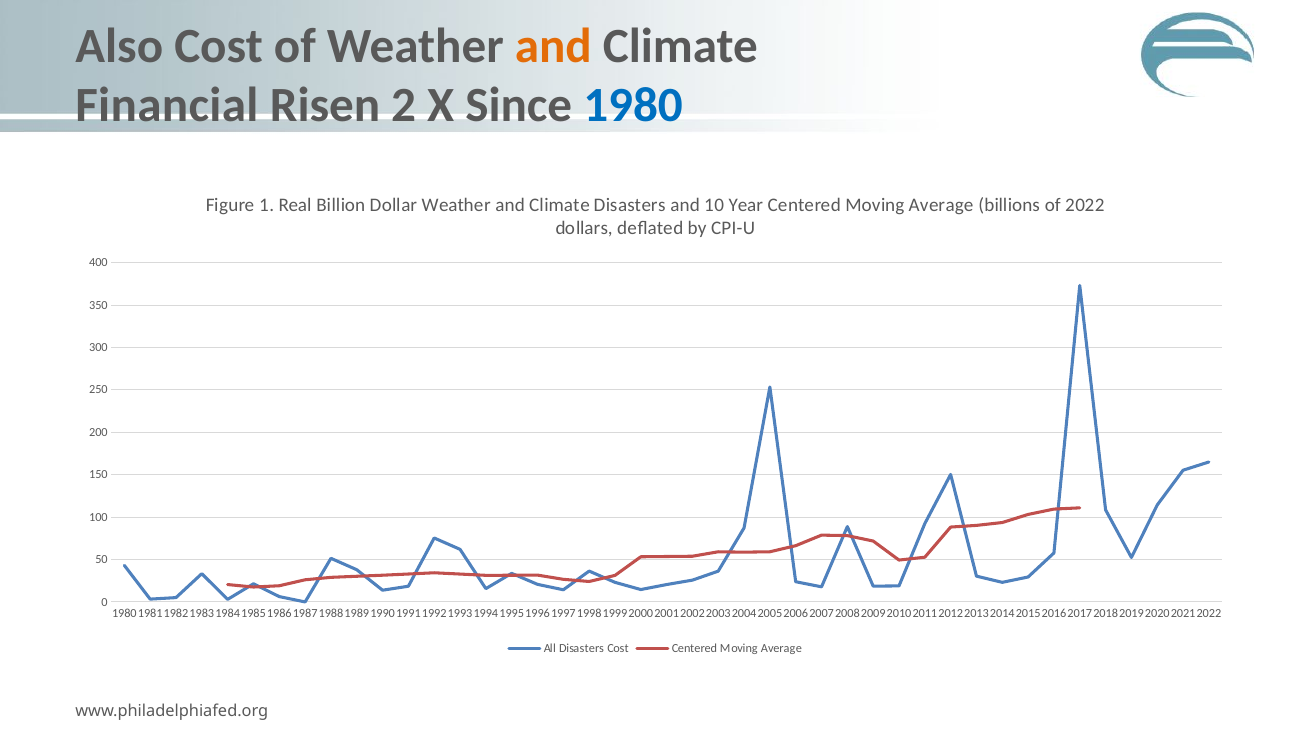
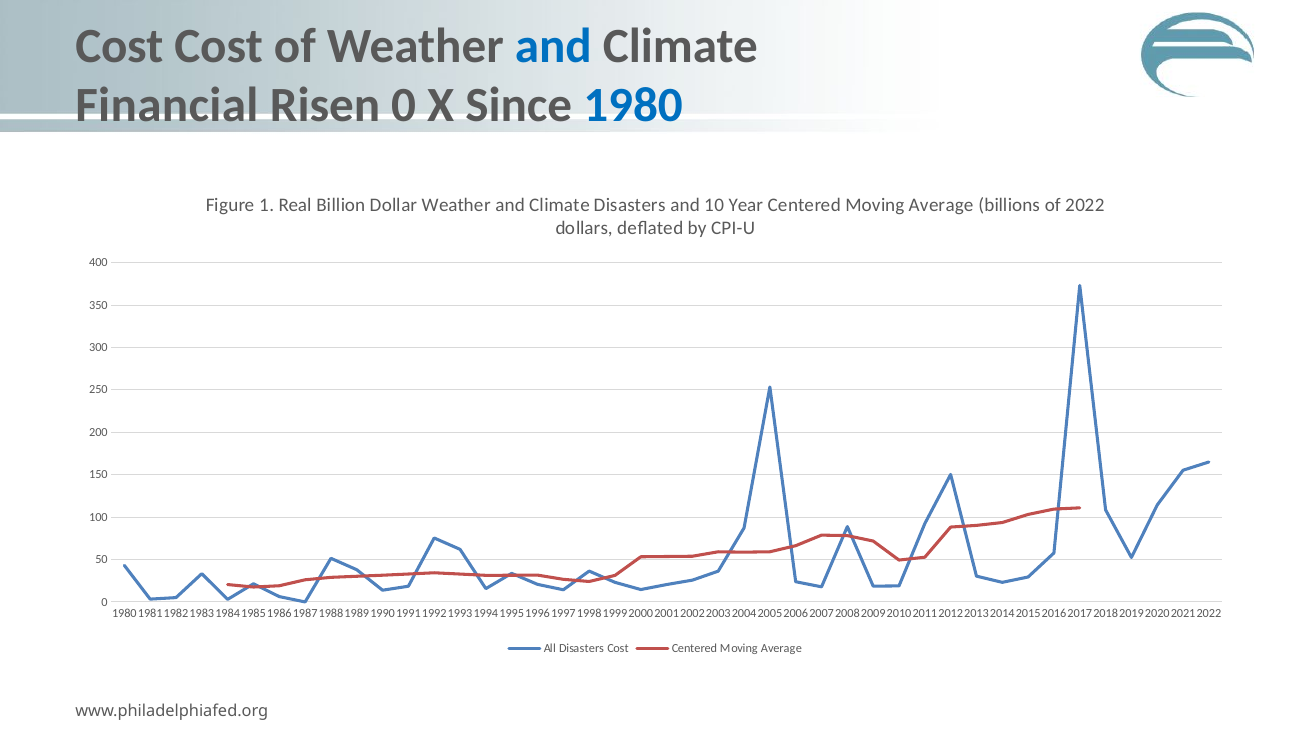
Also: Also -> Cost (119, 46)
and colour: orange -> blue (553, 46)
Risen 2: 2 -> 0 (404, 105)
